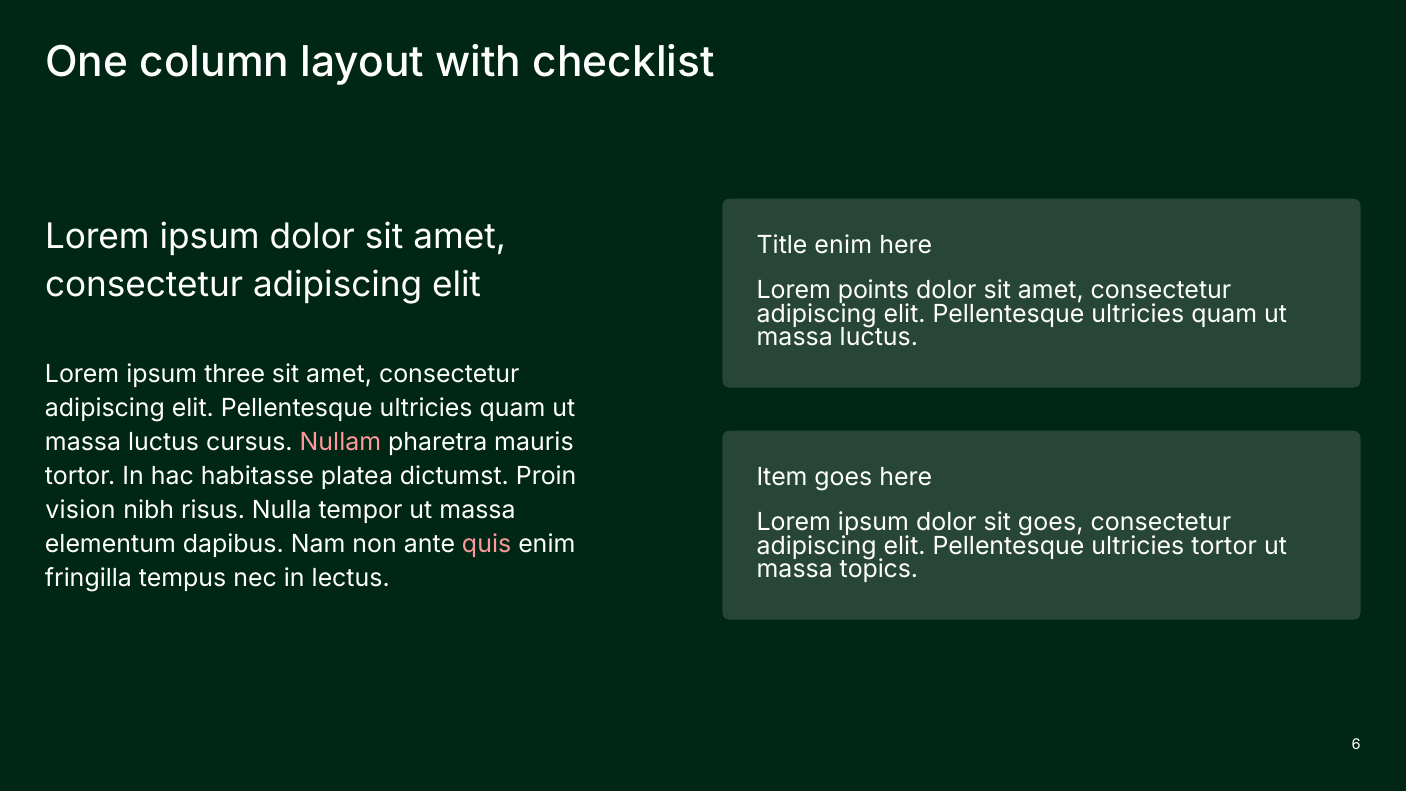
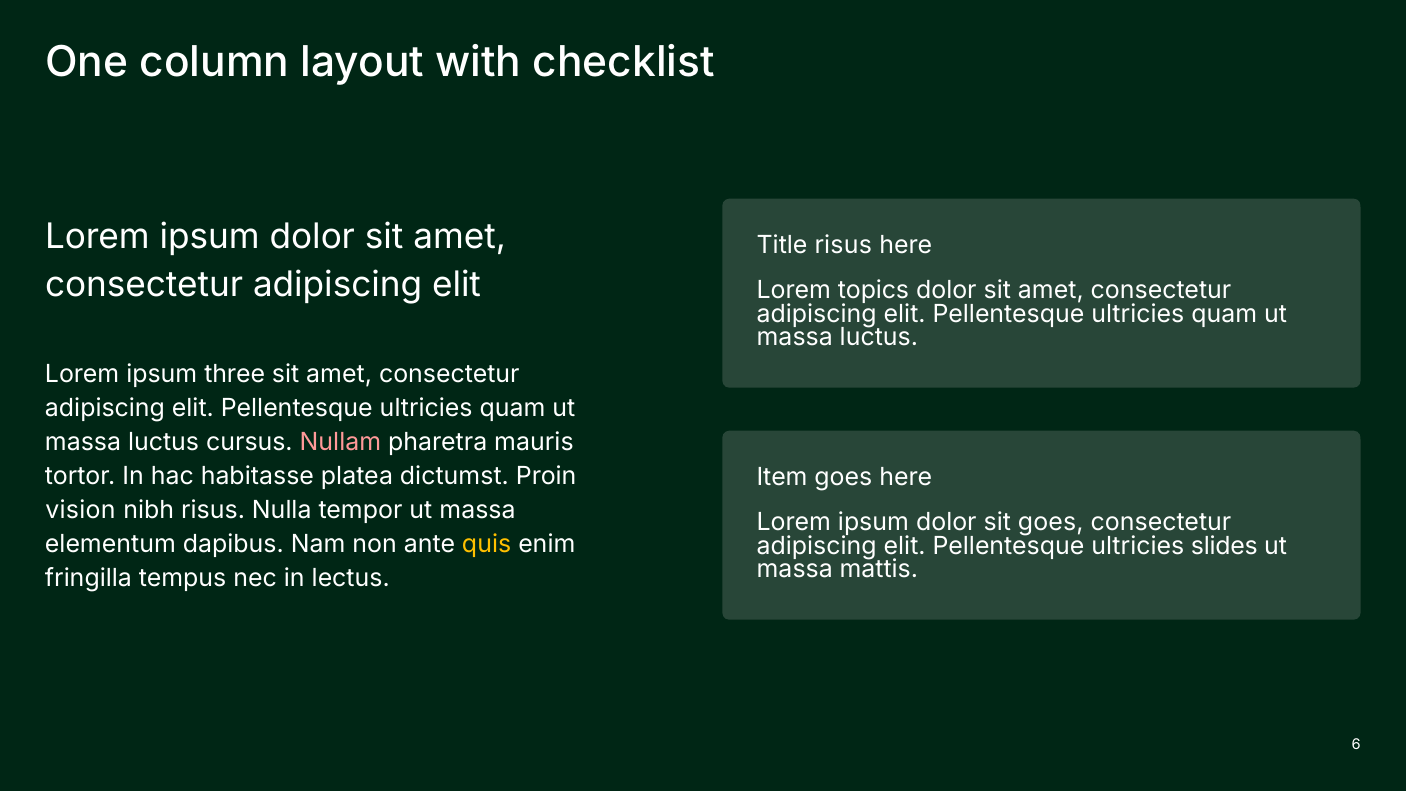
Title enim: enim -> risus (843, 246)
points: points -> topics (873, 290)
quis colour: pink -> yellow (487, 545)
ultricies tortor: tortor -> slides (1224, 546)
topics: topics -> mattis (879, 570)
